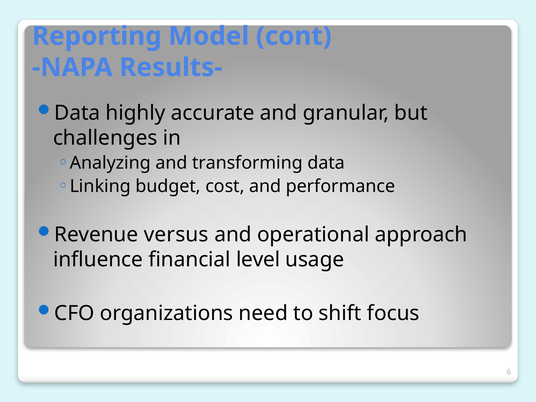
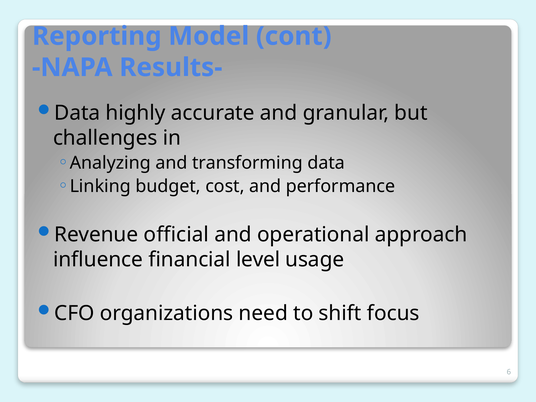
versus: versus -> official (176, 235)
